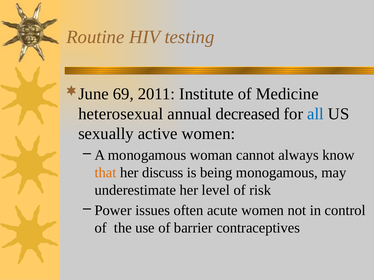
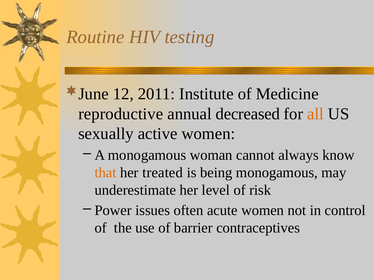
69: 69 -> 12 (123, 94)
heterosexual: heterosexual -> reproductive (121, 114)
all colour: blue -> orange (316, 114)
discuss: discuss -> treated (163, 173)
